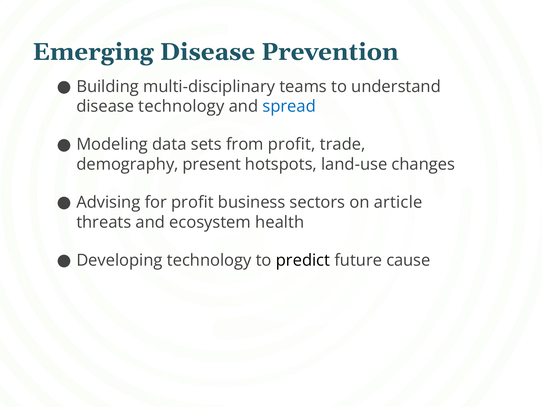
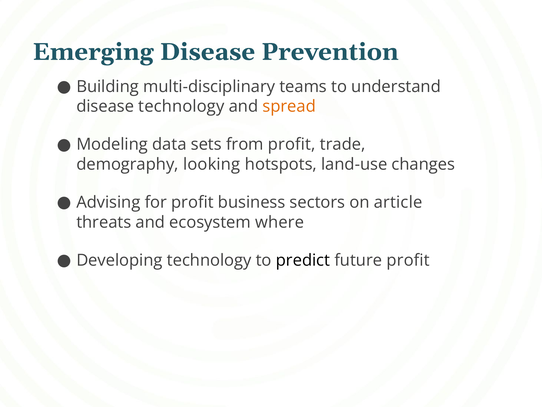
spread colour: blue -> orange (289, 106)
present: present -> looking (212, 164)
health: health -> where (280, 222)
future cause: cause -> profit (408, 260)
